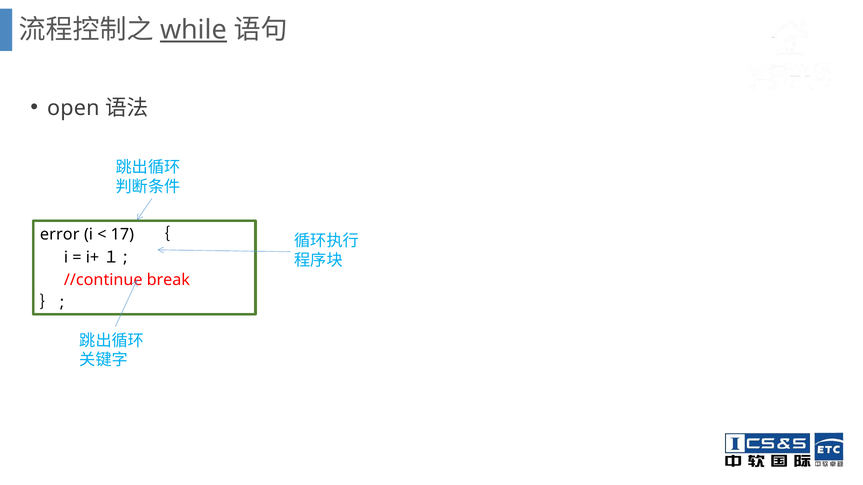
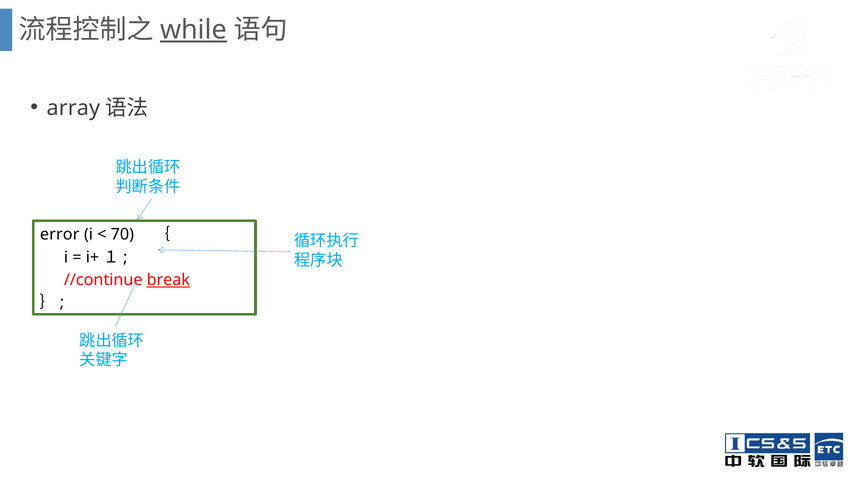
open: open -> array (73, 108)
17: 17 -> 70 (122, 235)
break underline: none -> present (168, 280)
